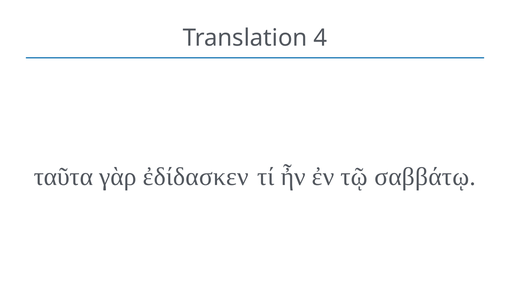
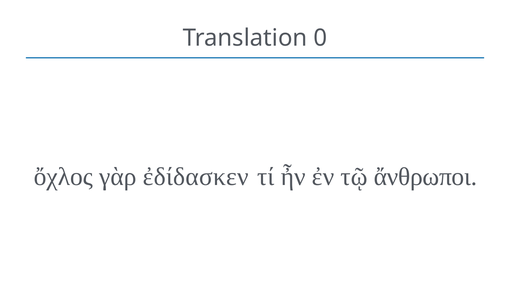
4: 4 -> 0 (320, 38)
ταῦτα: ταῦτα -> ὄχλος (63, 177)
σαββάτῳ: σαββάτῳ -> ἄνθρωποι (425, 177)
